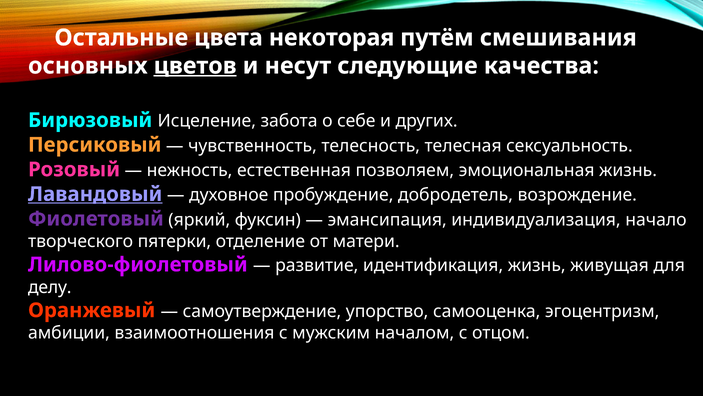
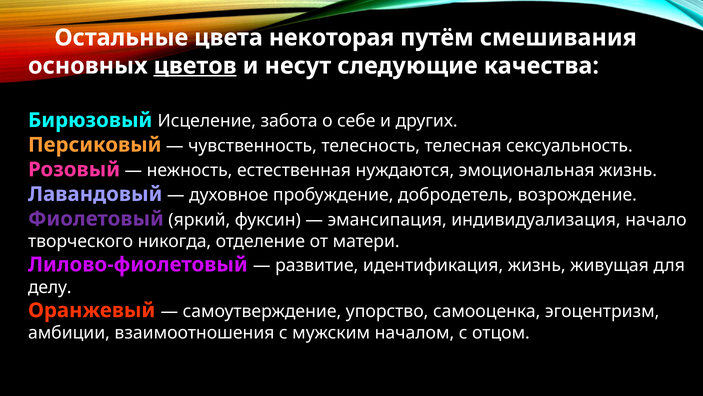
позволяем: позволяем -> нуждаются (405, 170)
Лавандовый underline: present -> none (95, 194)
пятерки: пятерки -> никогда (174, 241)
